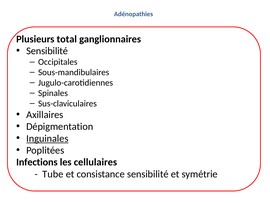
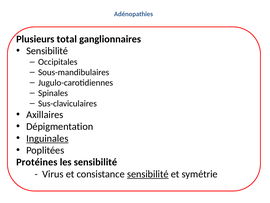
Infections: Infections -> Protéines (37, 162)
les cellulaires: cellulaires -> sensibilité (95, 162)
Tube: Tube -> Virus (53, 174)
sensibilité underline: none -> present (148, 174)
